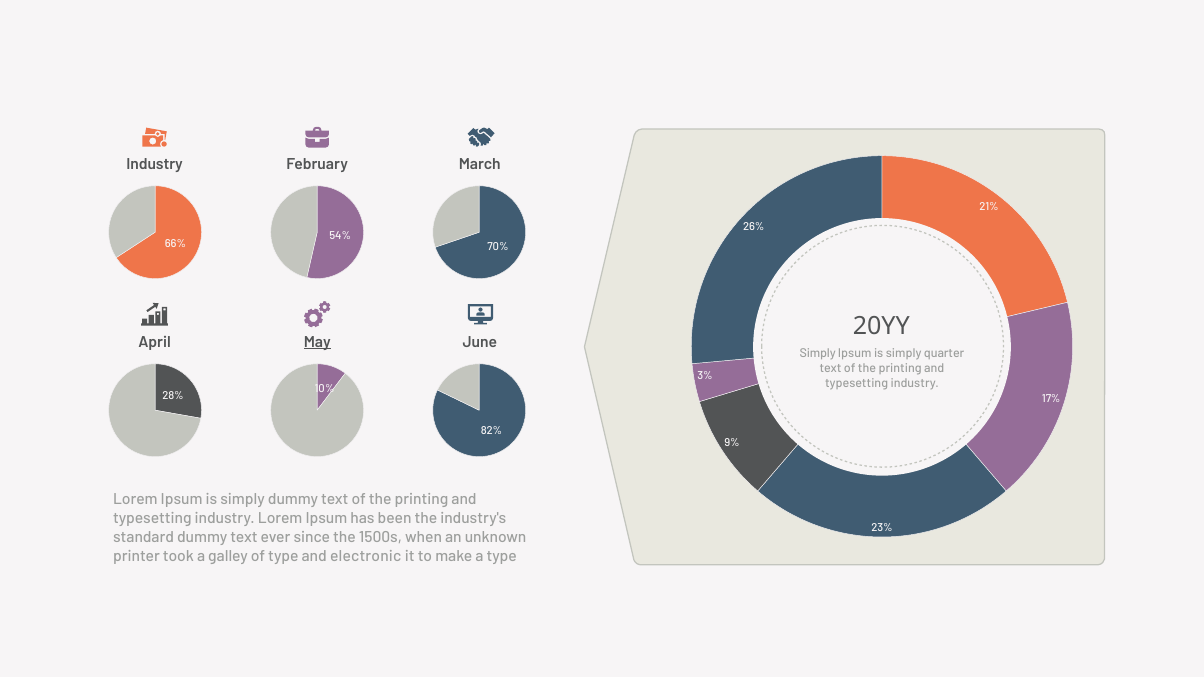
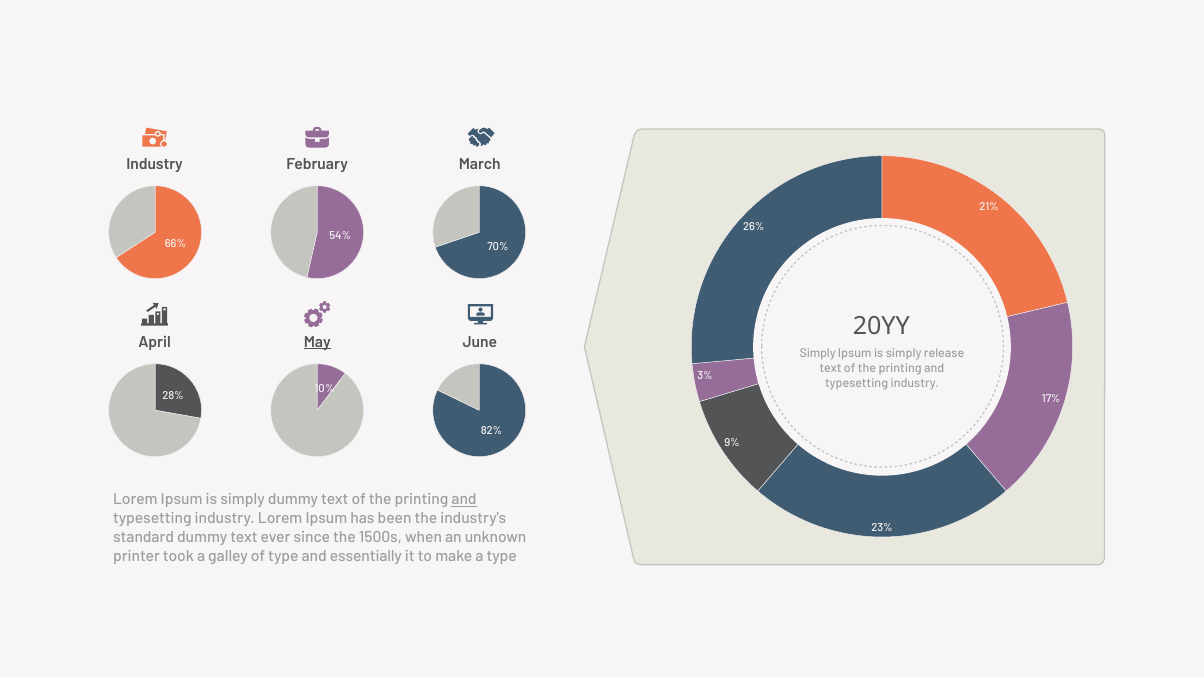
quarter: quarter -> release (944, 353)
and underline: none -> present (464, 500)
electronic: electronic -> essentially (366, 556)
